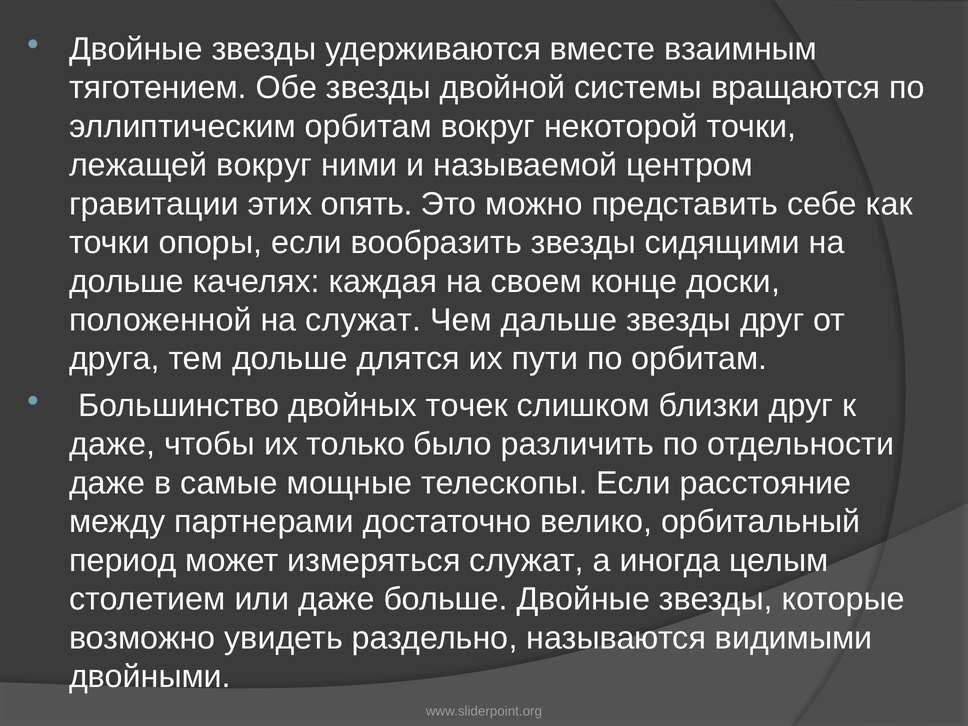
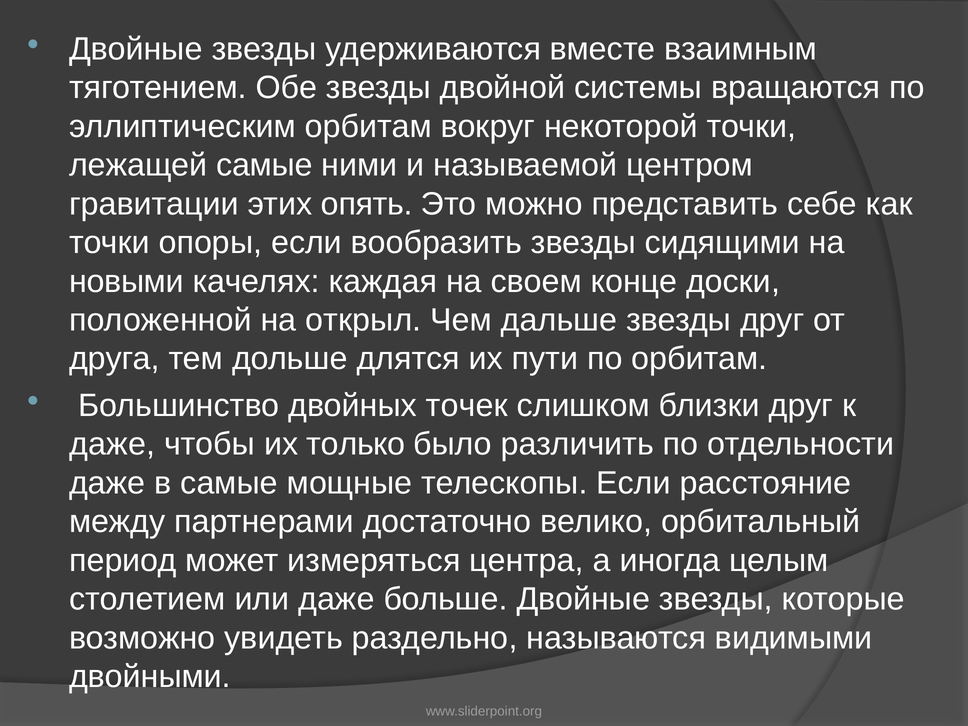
лежащей вокруг: вокруг -> самые (264, 165)
дольше: дольше -> новыми (127, 281)
на служат: служат -> открыл (363, 320)
измеряться служат: служат -> центра (527, 561)
